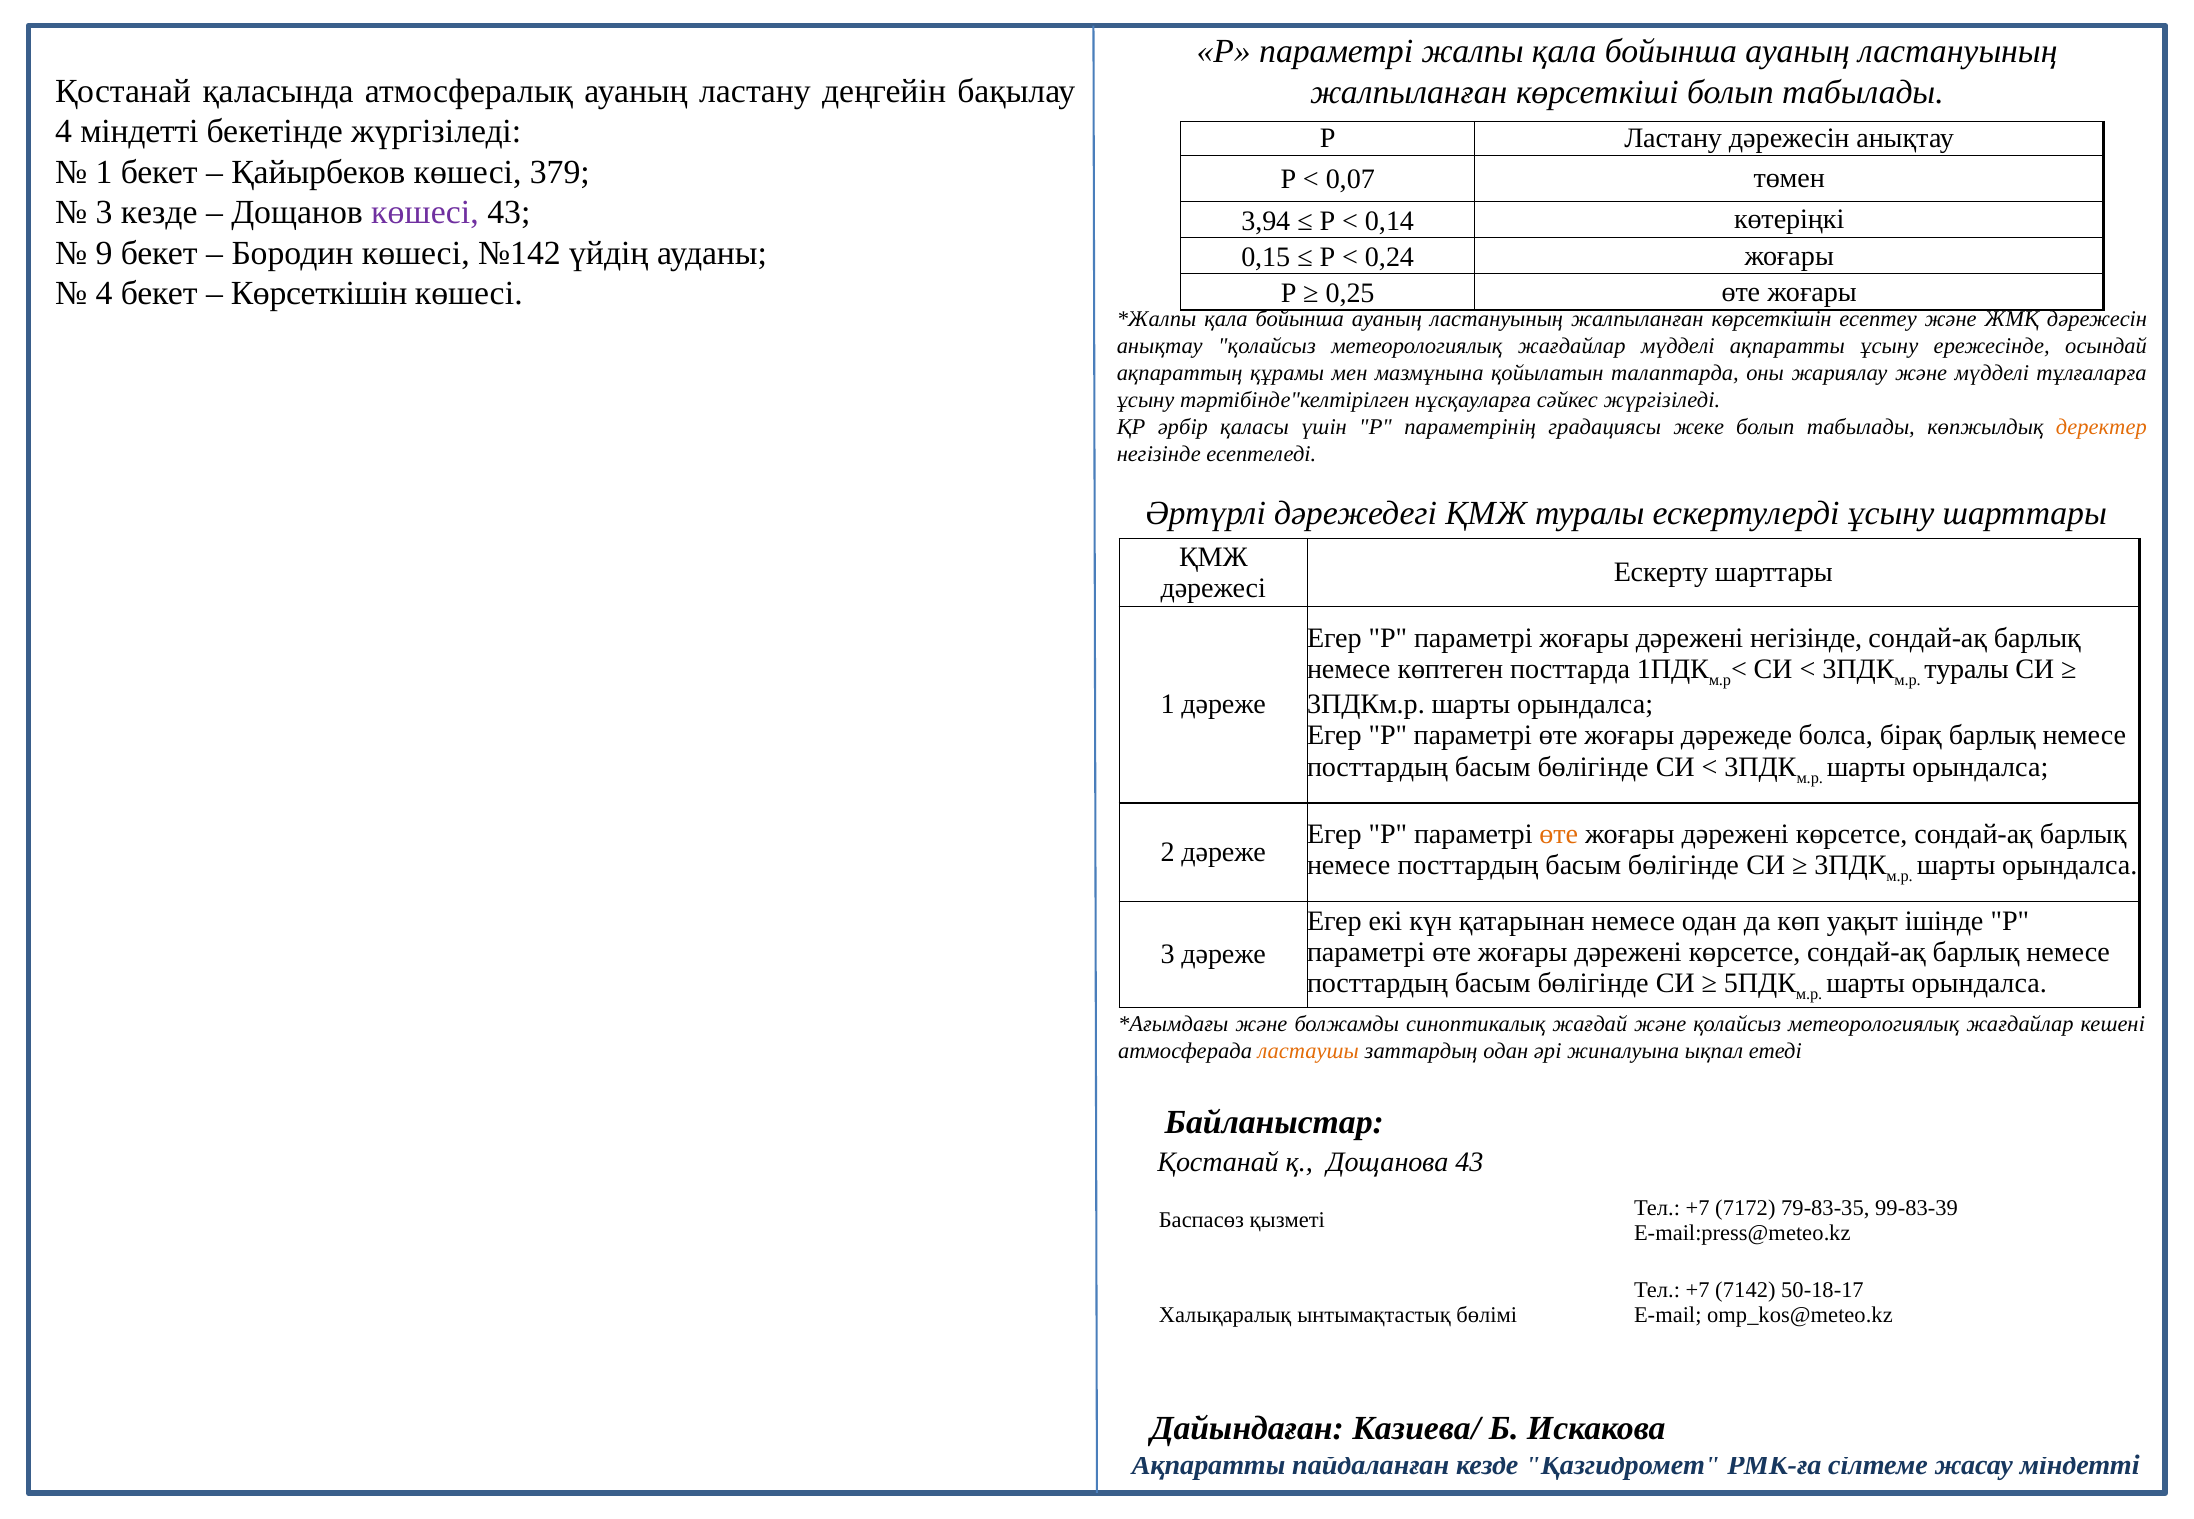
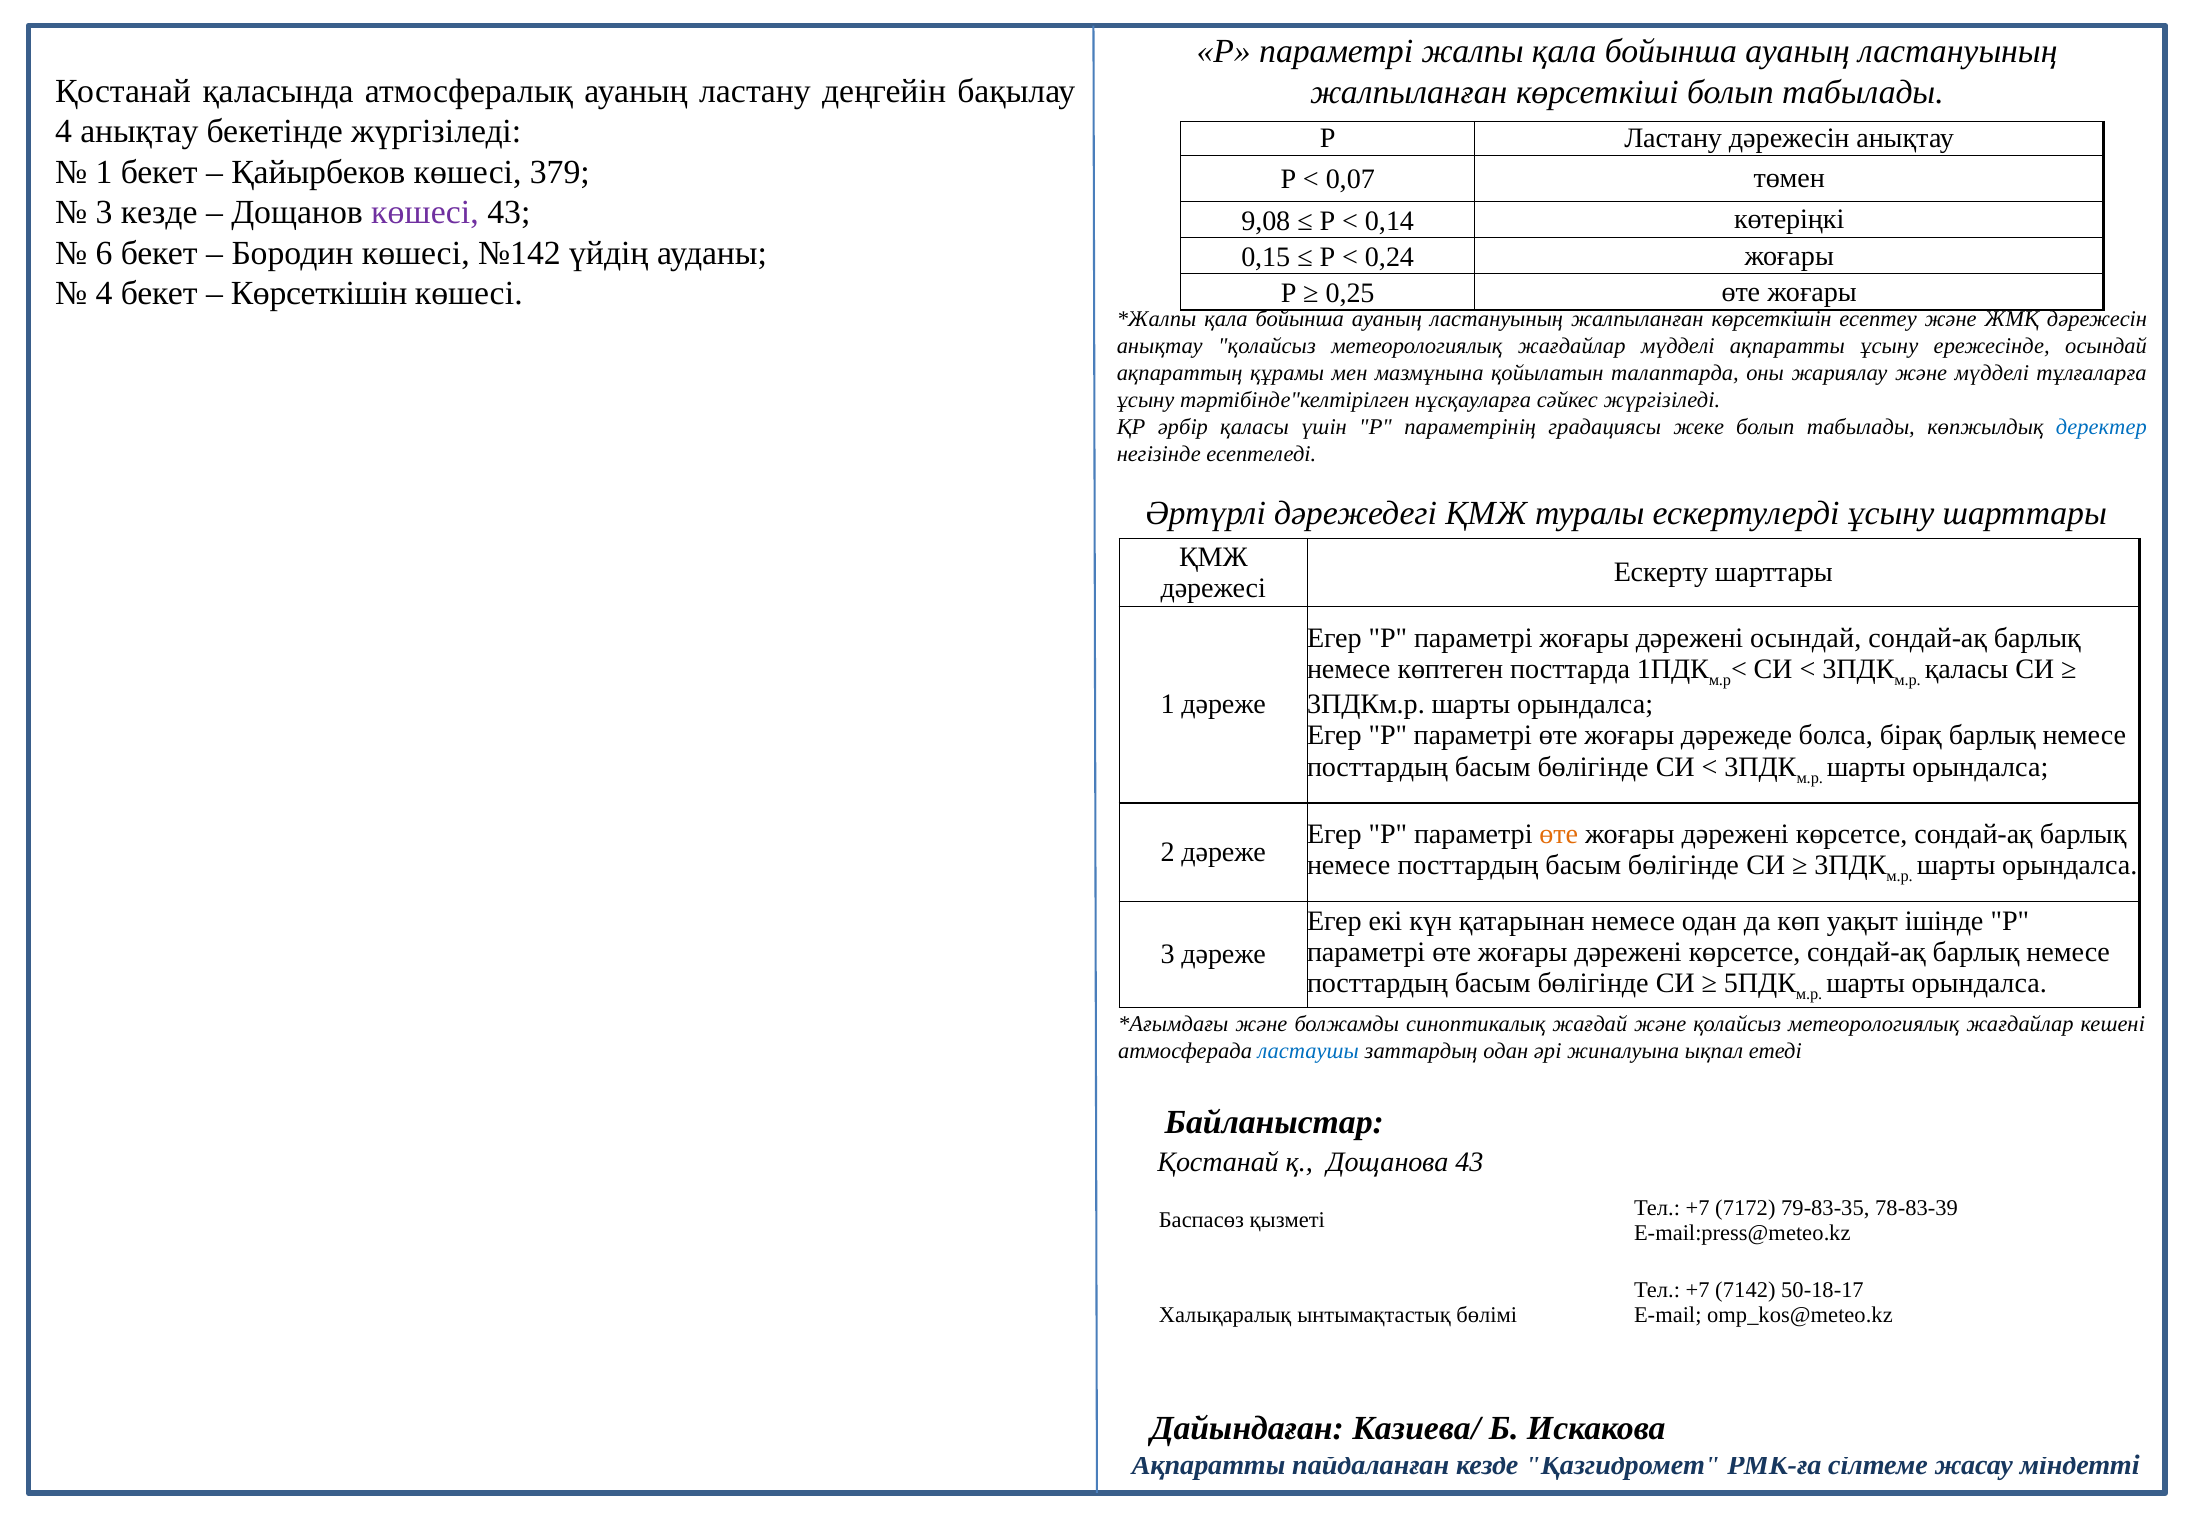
4 міндетті: міндетті -> анықтау (139, 132)
3,94: 3,94 -> 9,08 (1266, 221)
9: 9 -> 6 (104, 253)
деректер colour: orange -> blue (2101, 427)
дәрежені негізінде: негізінде -> осындай (1806, 638)
туралы: туралы -> қаласы (1967, 669)
ластаушы colour: orange -> blue (1308, 1051)
99-83-39: 99-83-39 -> 78-83-39 (1917, 1208)
